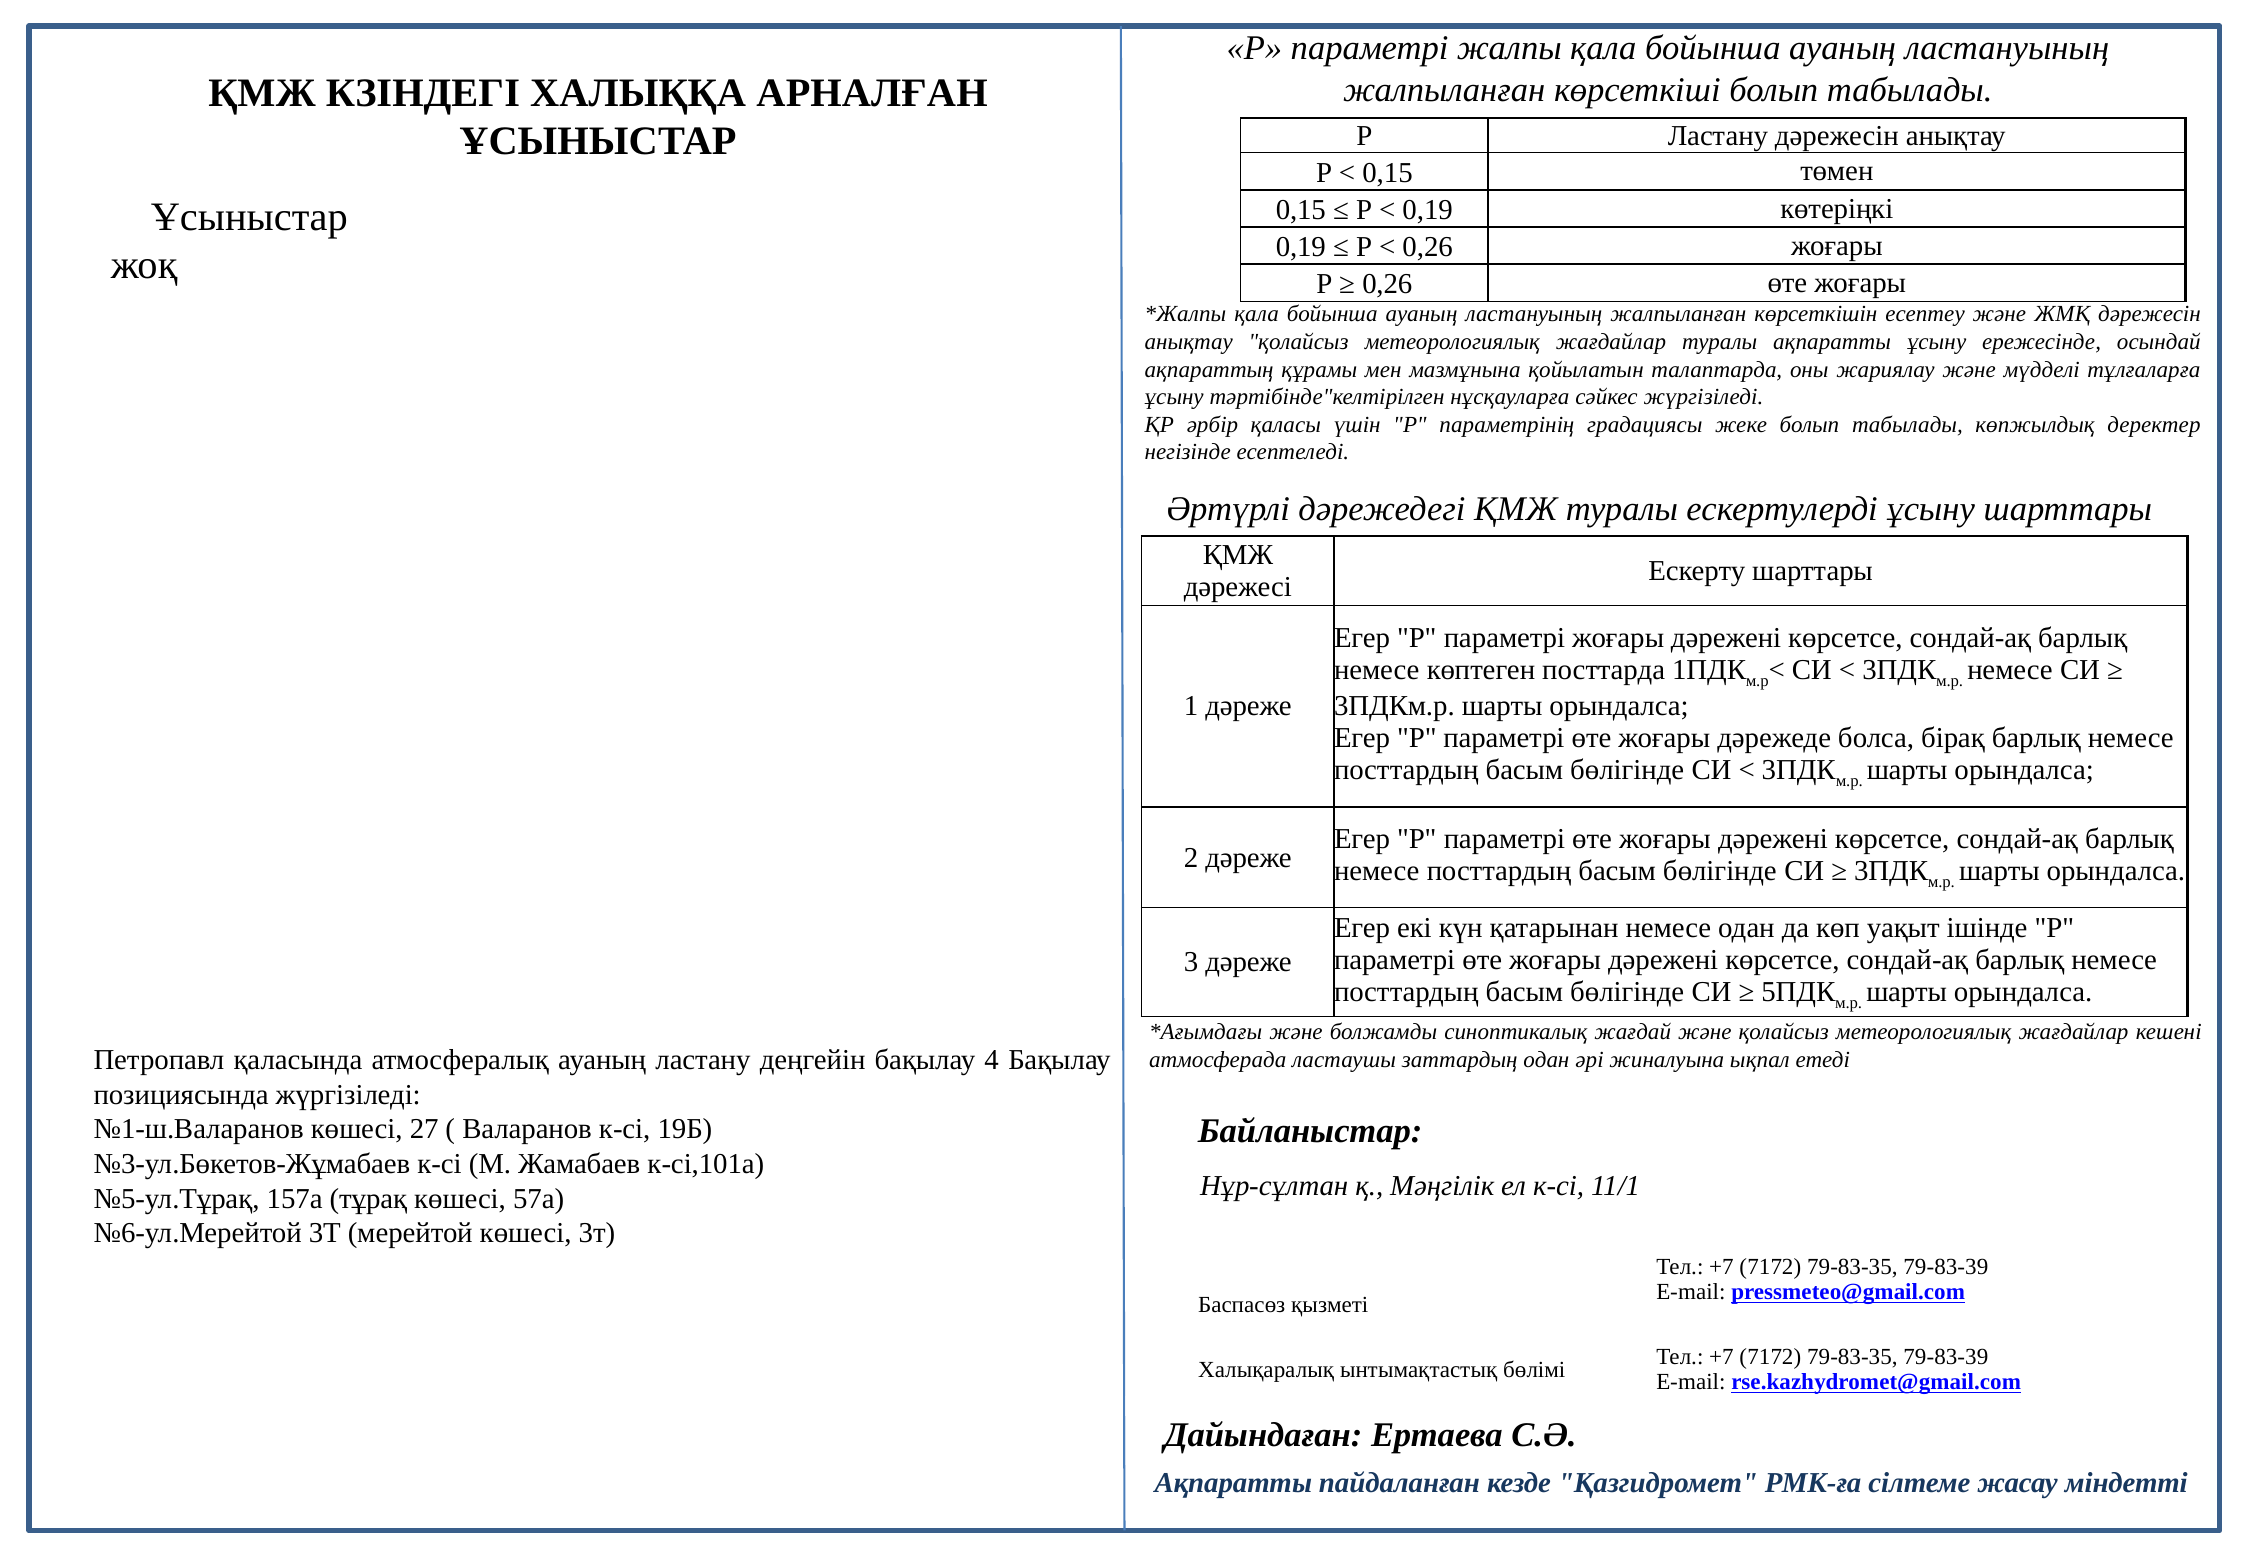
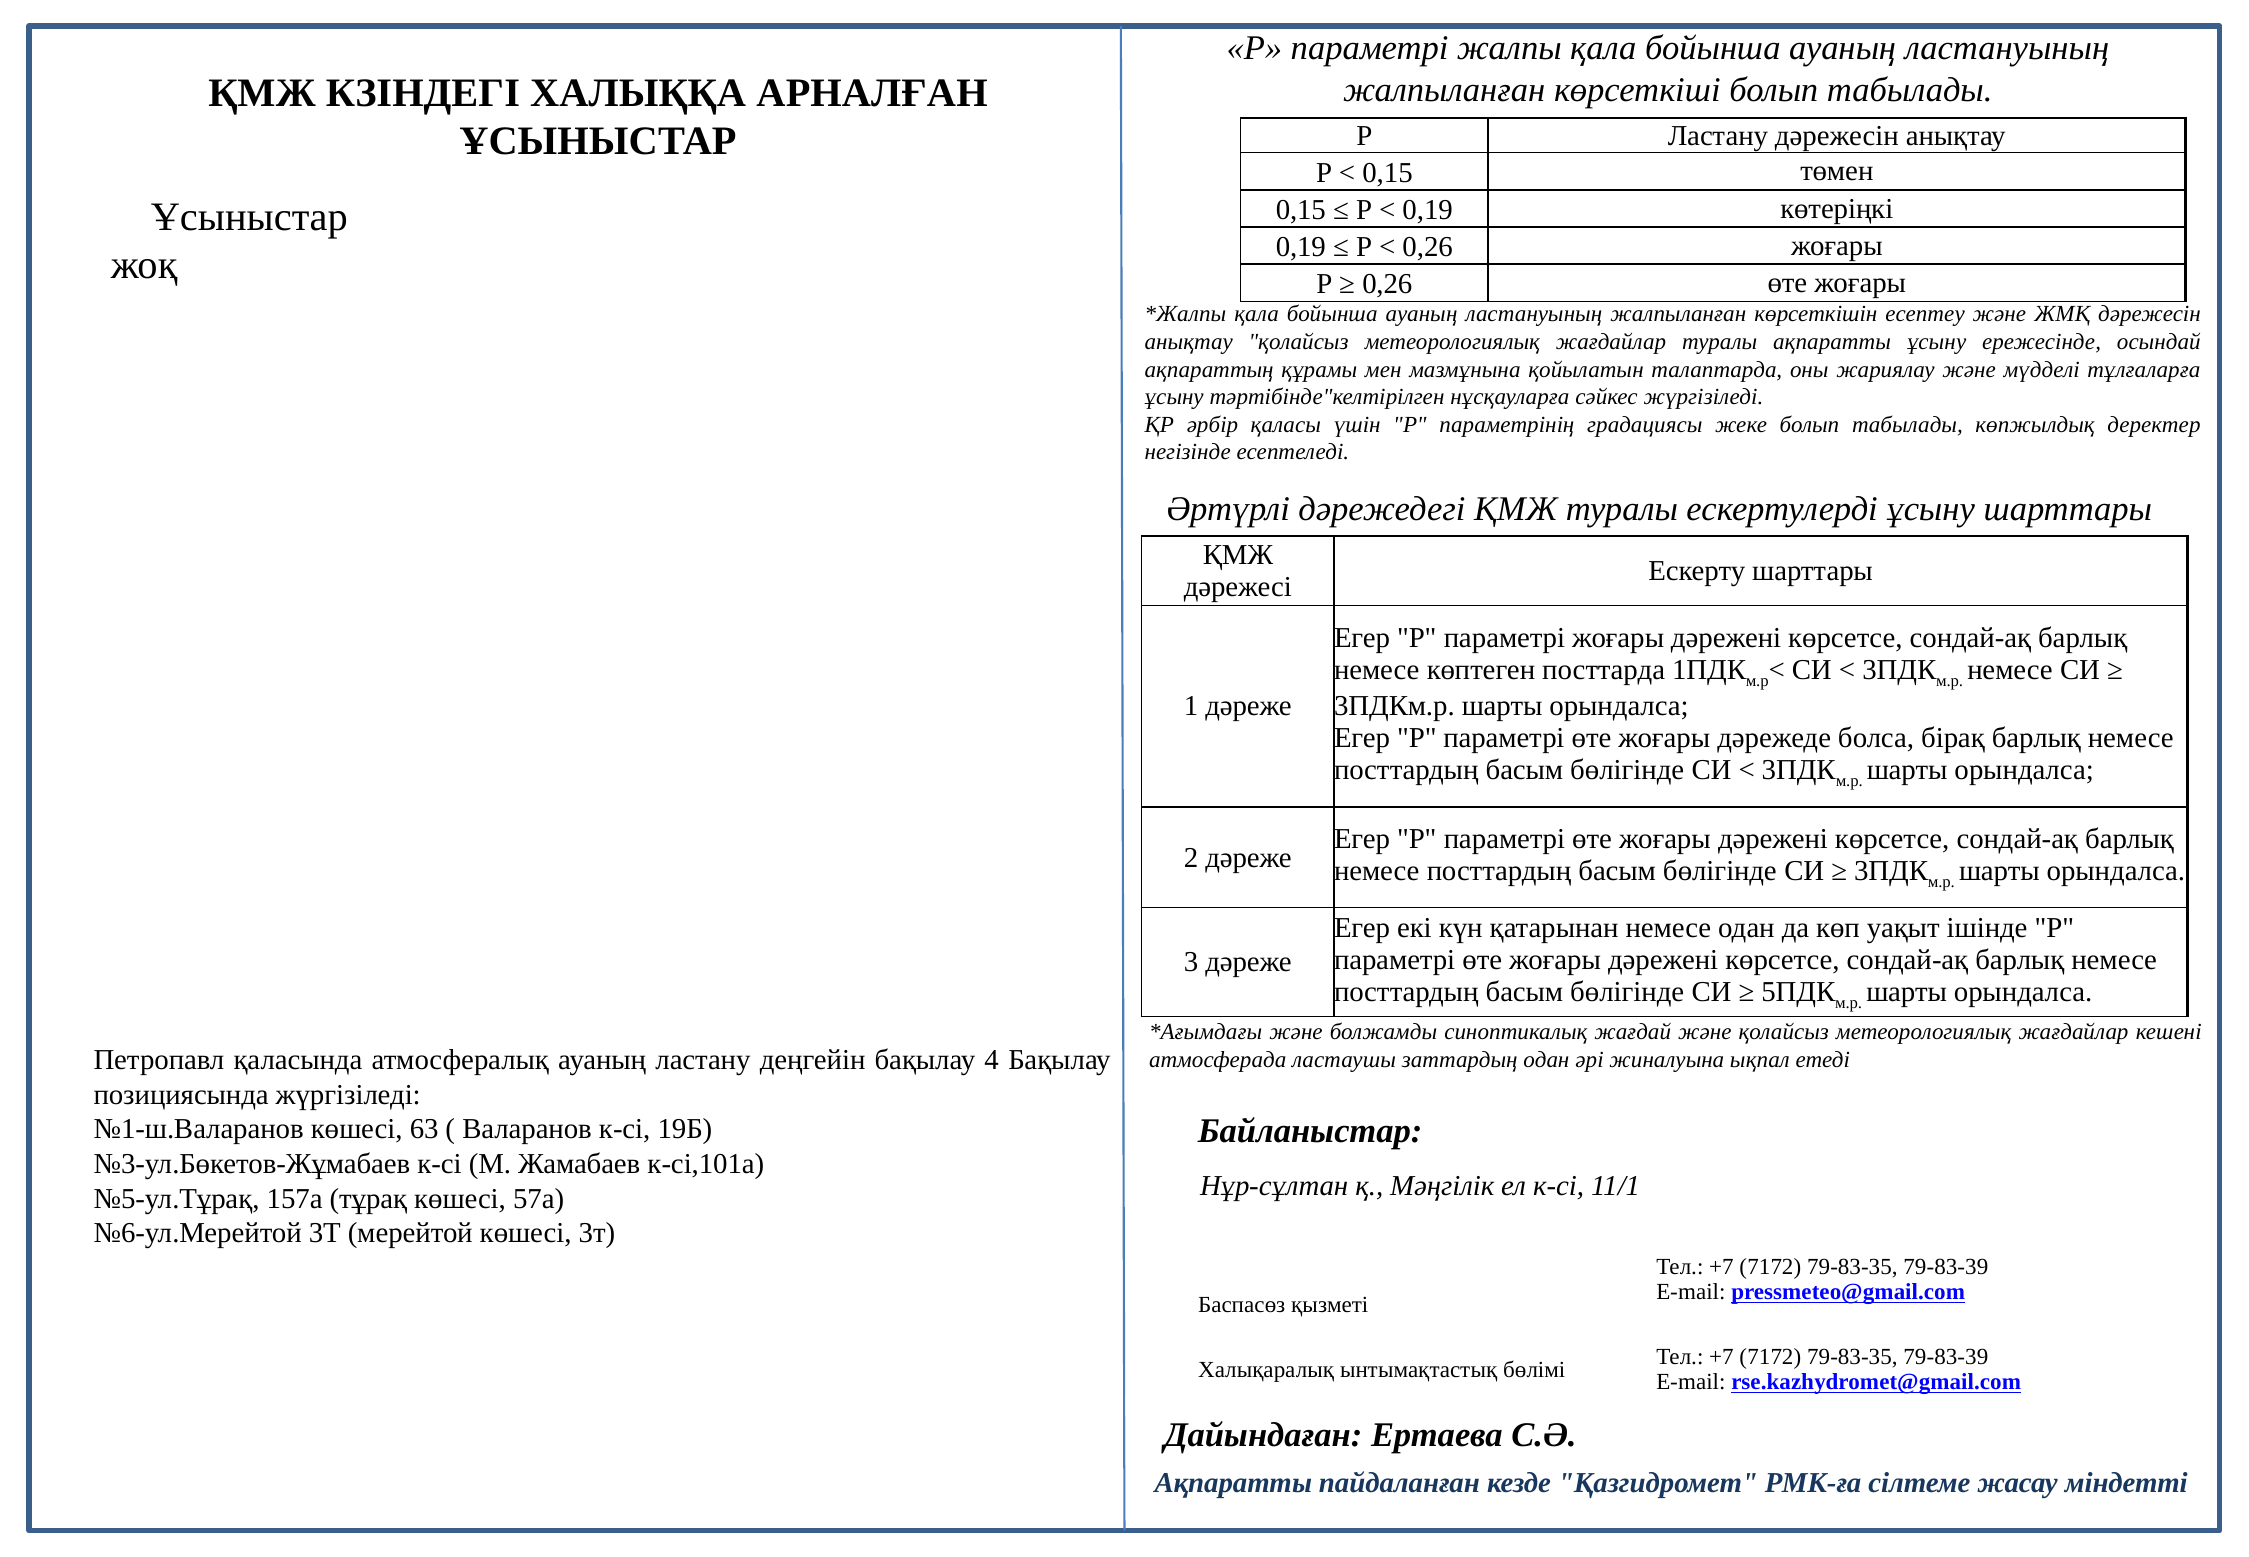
27: 27 -> 63 (424, 1129)
